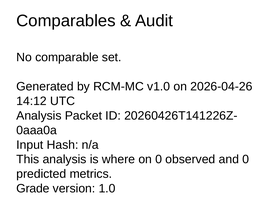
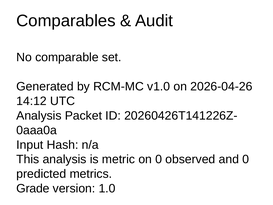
where: where -> metric (118, 159)
